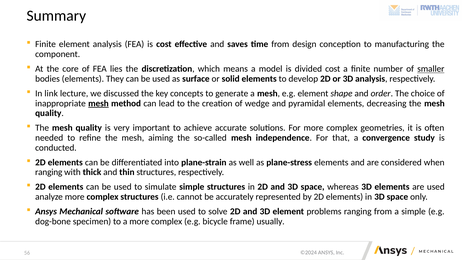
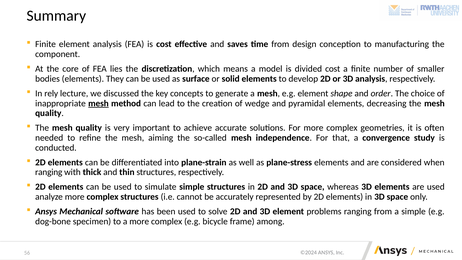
smaller underline: present -> none (431, 69)
link: link -> rely (51, 93)
usually: usually -> among (271, 221)
